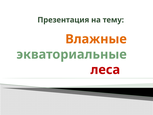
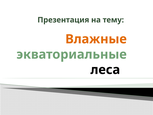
леса colour: red -> black (105, 70)
